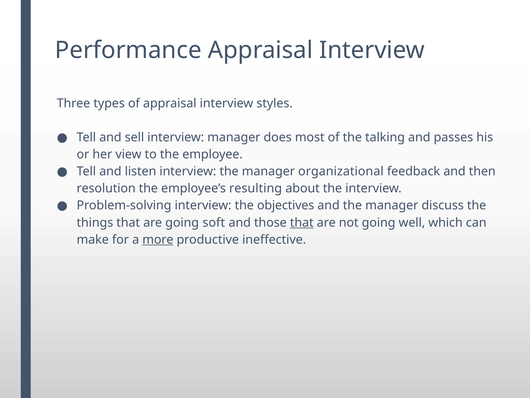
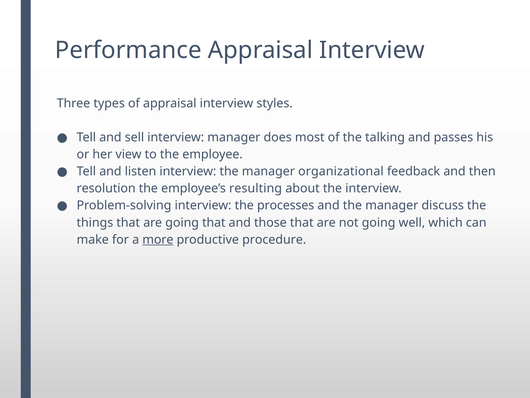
objectives: objectives -> processes (286, 205)
going soft: soft -> that (214, 222)
that underline: present -> none (302, 222)
ineffective: ineffective -> procedure (274, 239)
